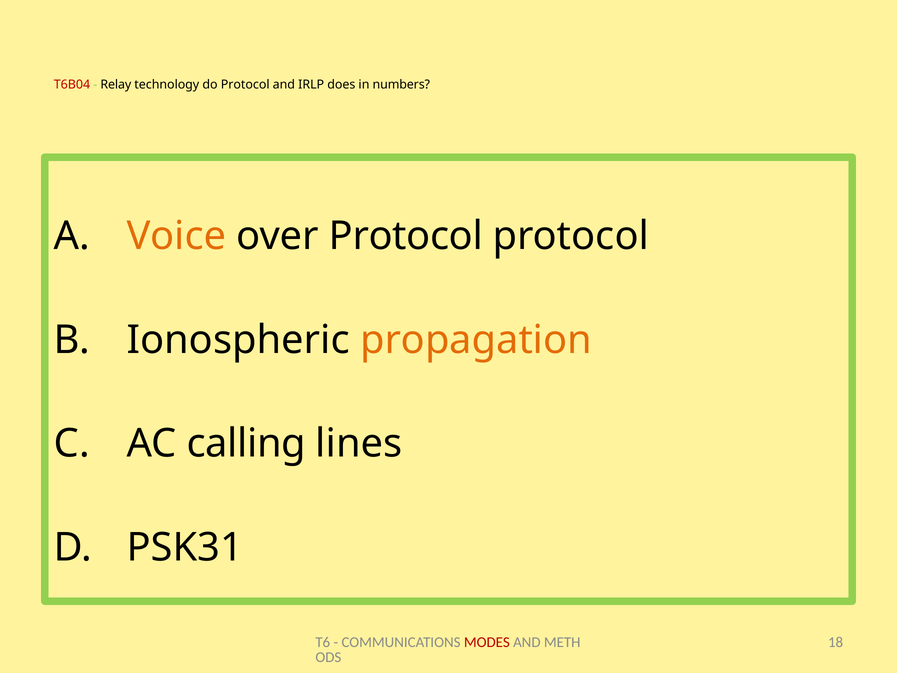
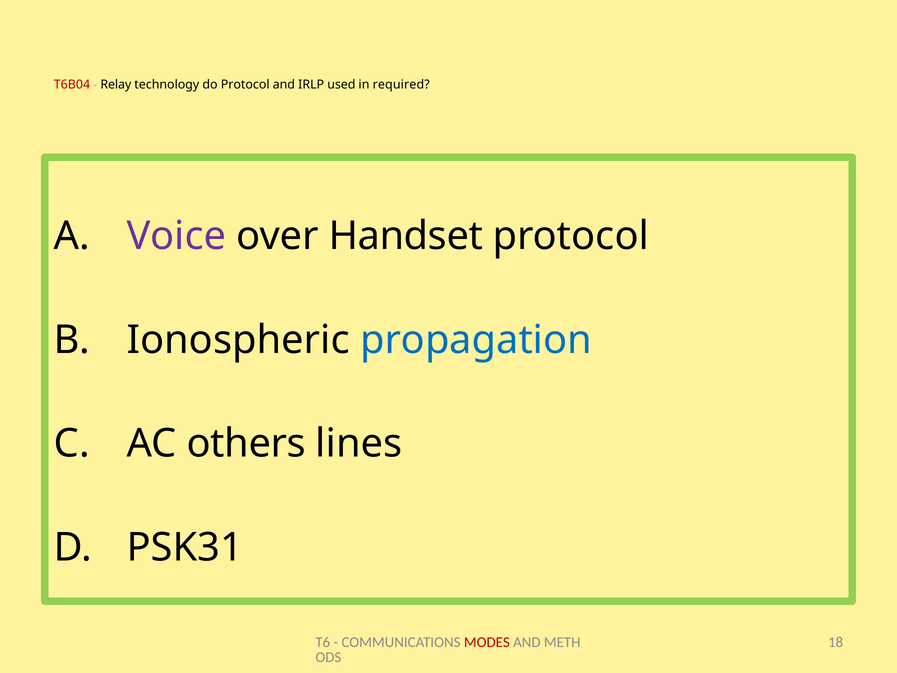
does: does -> used (341, 85)
numbers: numbers -> required (401, 85)
Voice colour: orange -> purple (176, 236)
over Protocol: Protocol -> Handset (406, 236)
propagation colour: orange -> blue (476, 340)
calling: calling -> others (246, 444)
